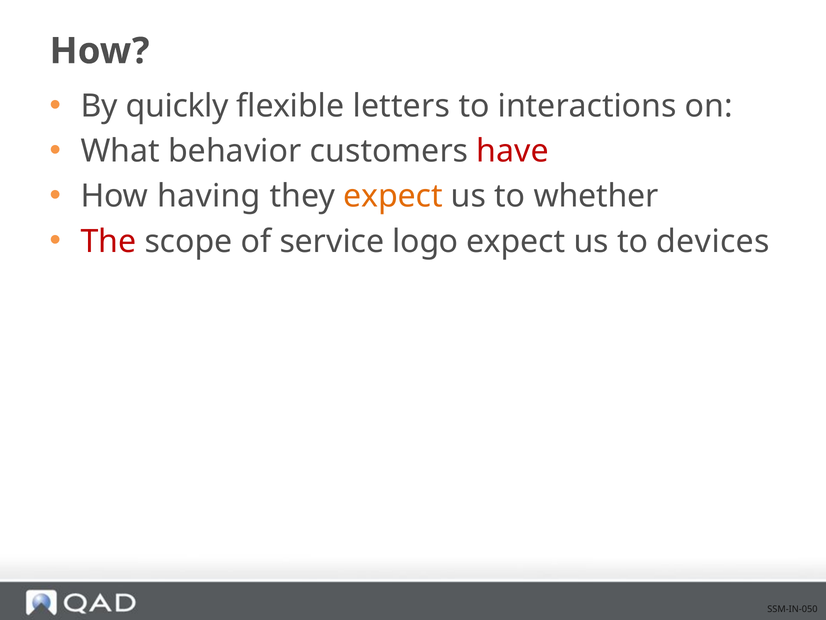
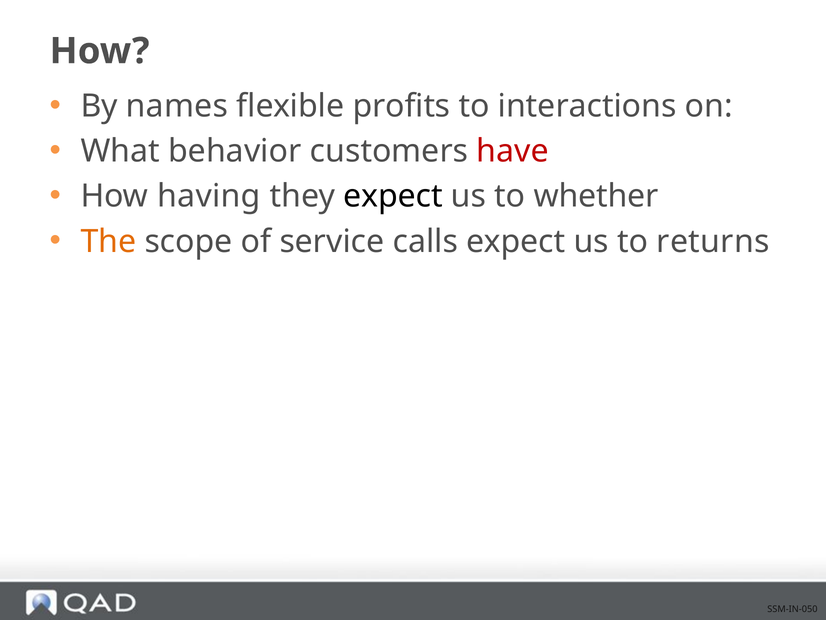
quickly: quickly -> names (177, 106)
letters: letters -> profits (401, 106)
expect colour: orange -> black (393, 196)
The colour: red -> orange (108, 241)
logo: logo -> calls (425, 241)
devices: devices -> returns (713, 241)
